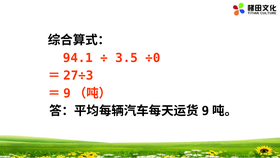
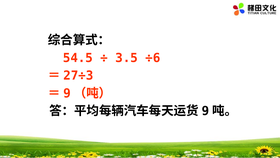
94.1: 94.1 -> 54.5 (78, 58)
÷0: ÷0 -> ÷6 (153, 58)
